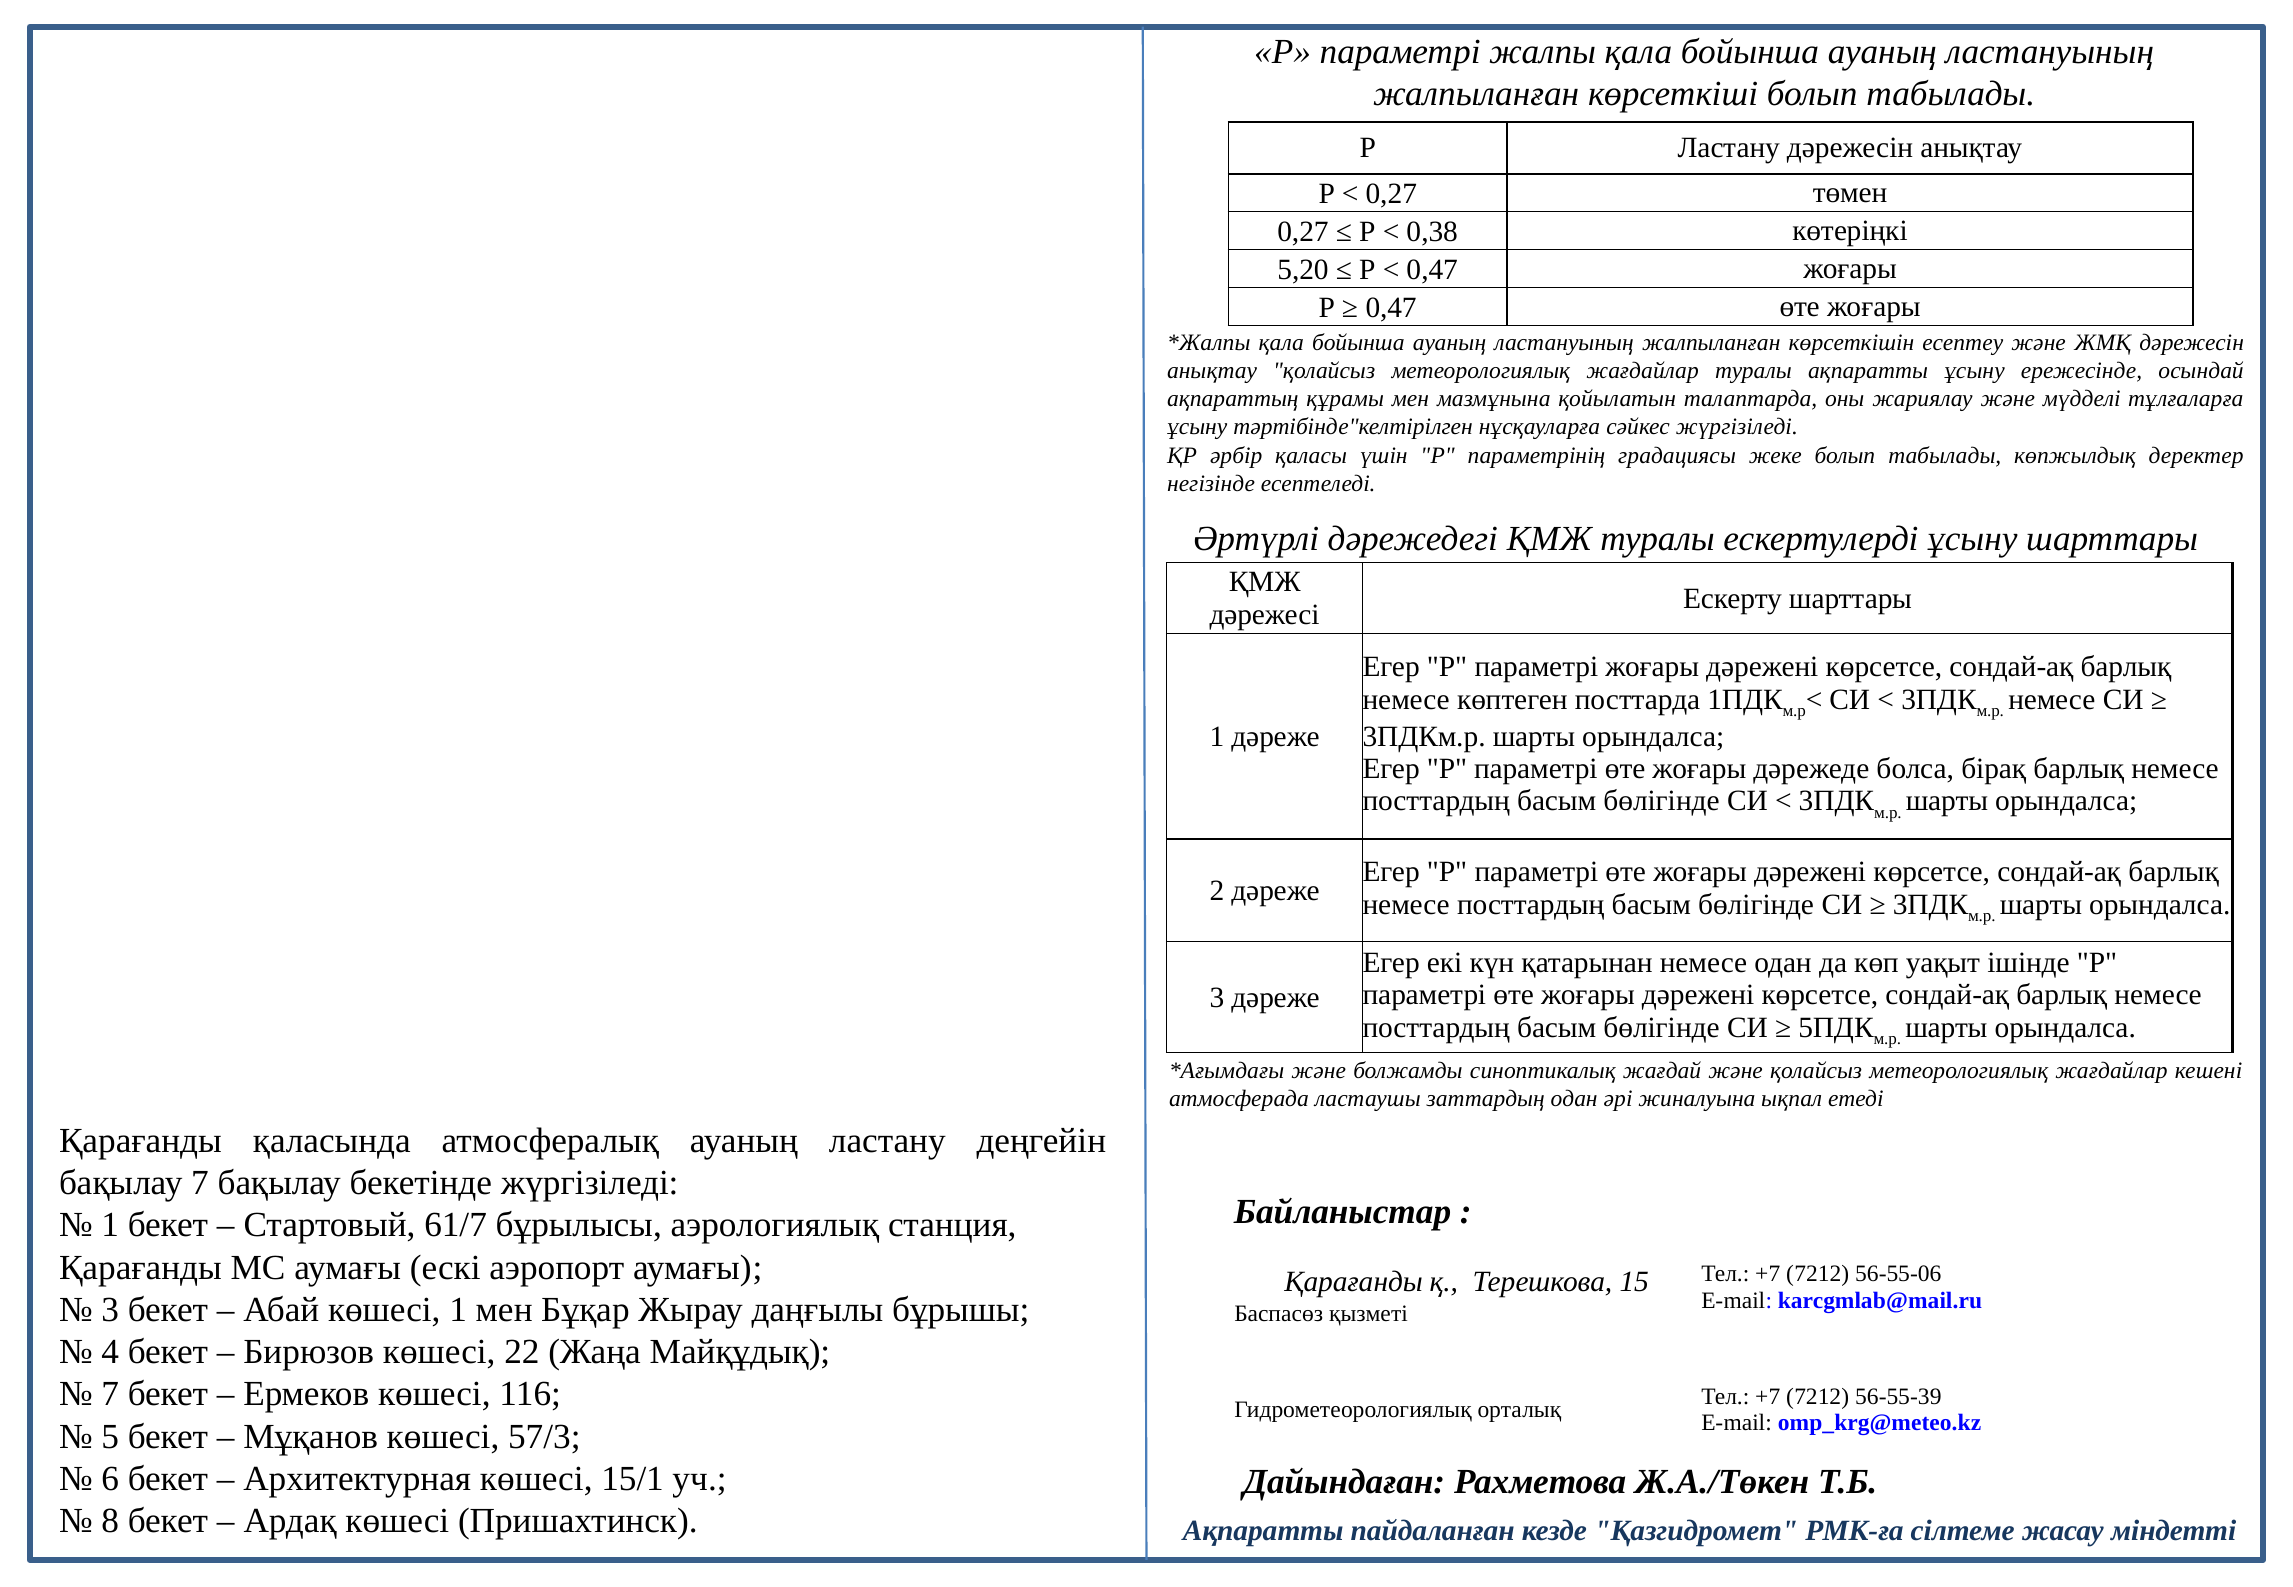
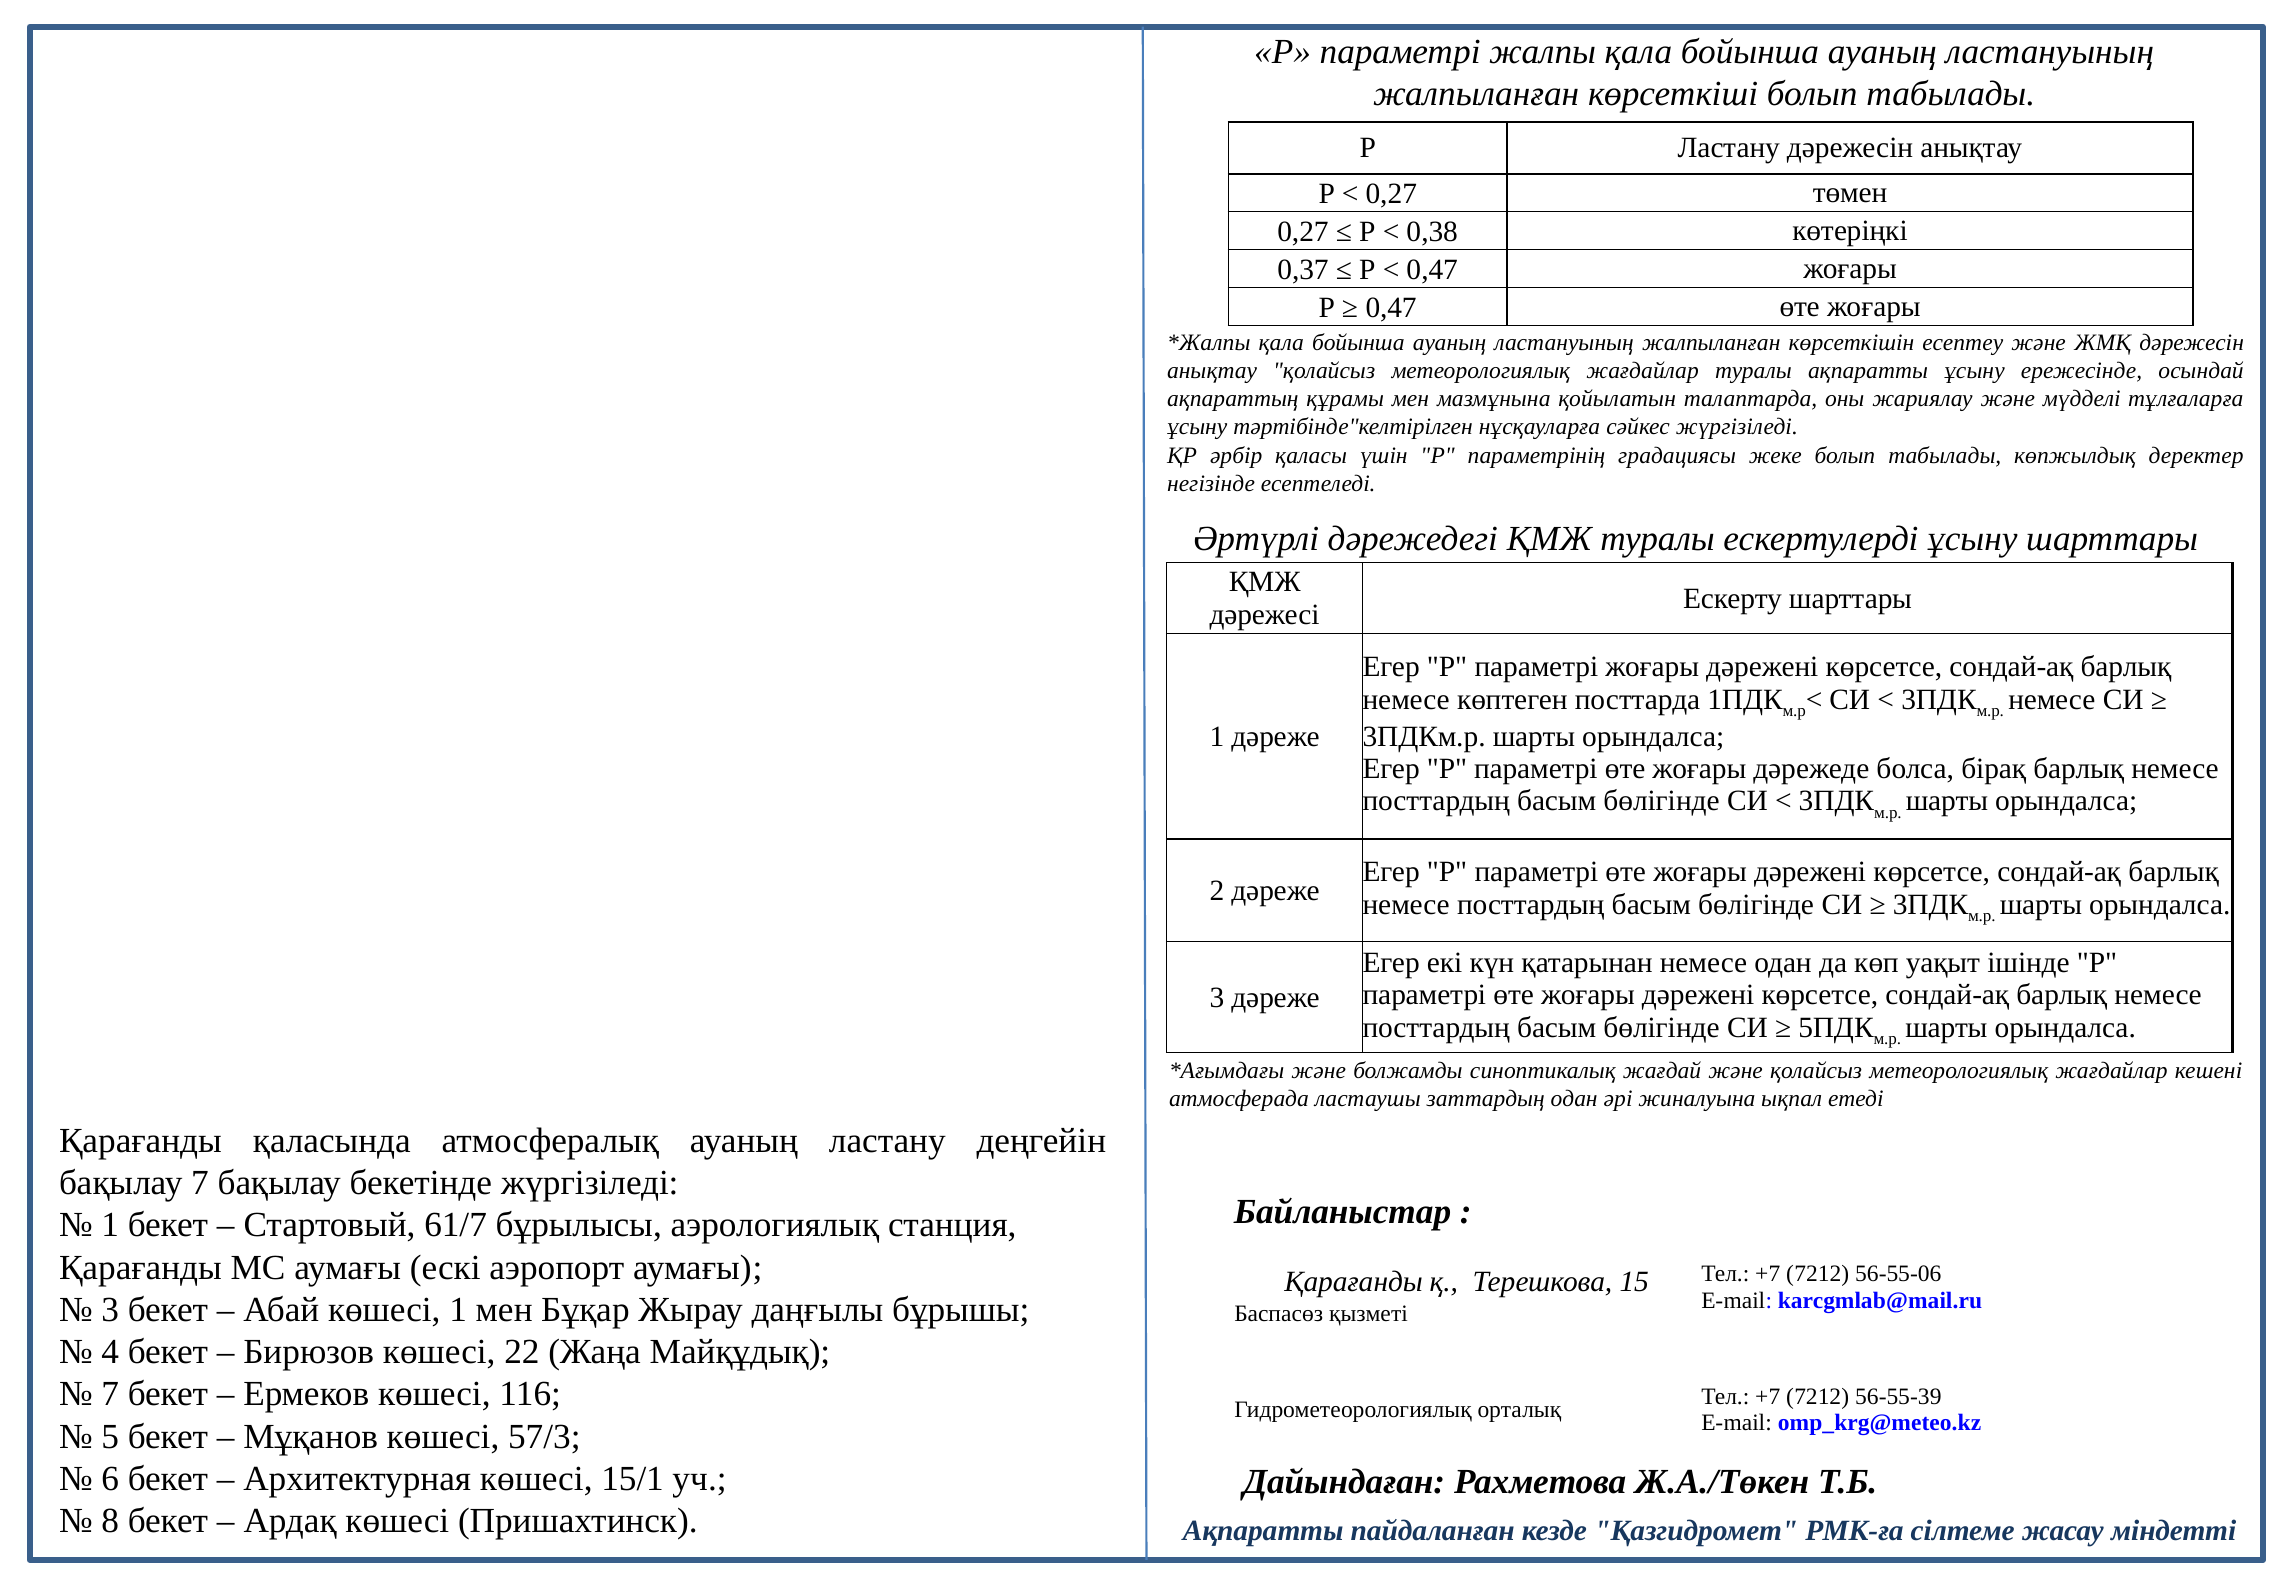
5,20: 5,20 -> 0,37 (1303, 270)
